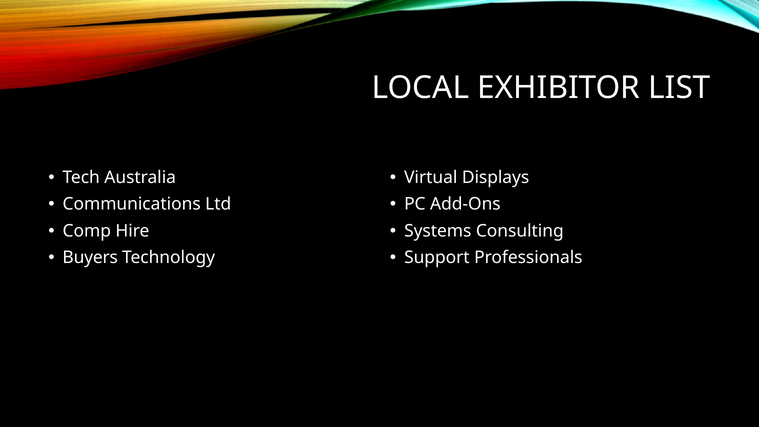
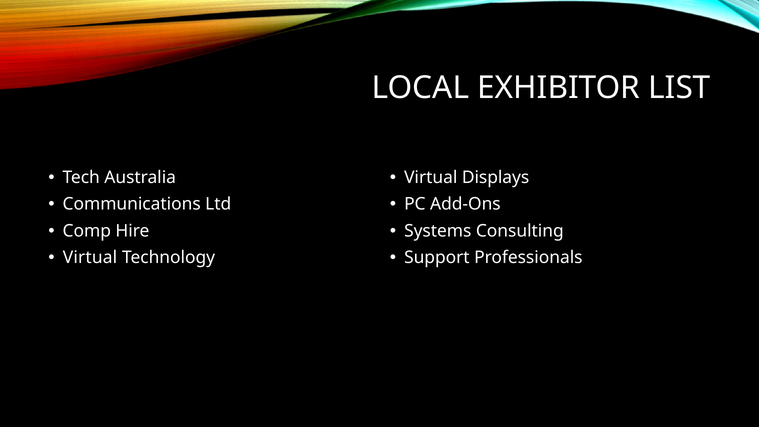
Buyers: Buyers -> Virtual (90, 258)
